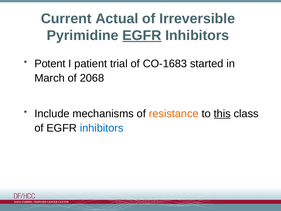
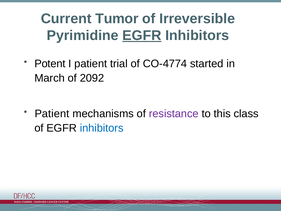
Actual: Actual -> Tumor (117, 19)
CO-1683: CO-1683 -> CO-4774 (165, 64)
2068: 2068 -> 2092 (92, 78)
Include: Include -> Patient (52, 113)
resistance colour: orange -> purple (174, 113)
this underline: present -> none (222, 113)
